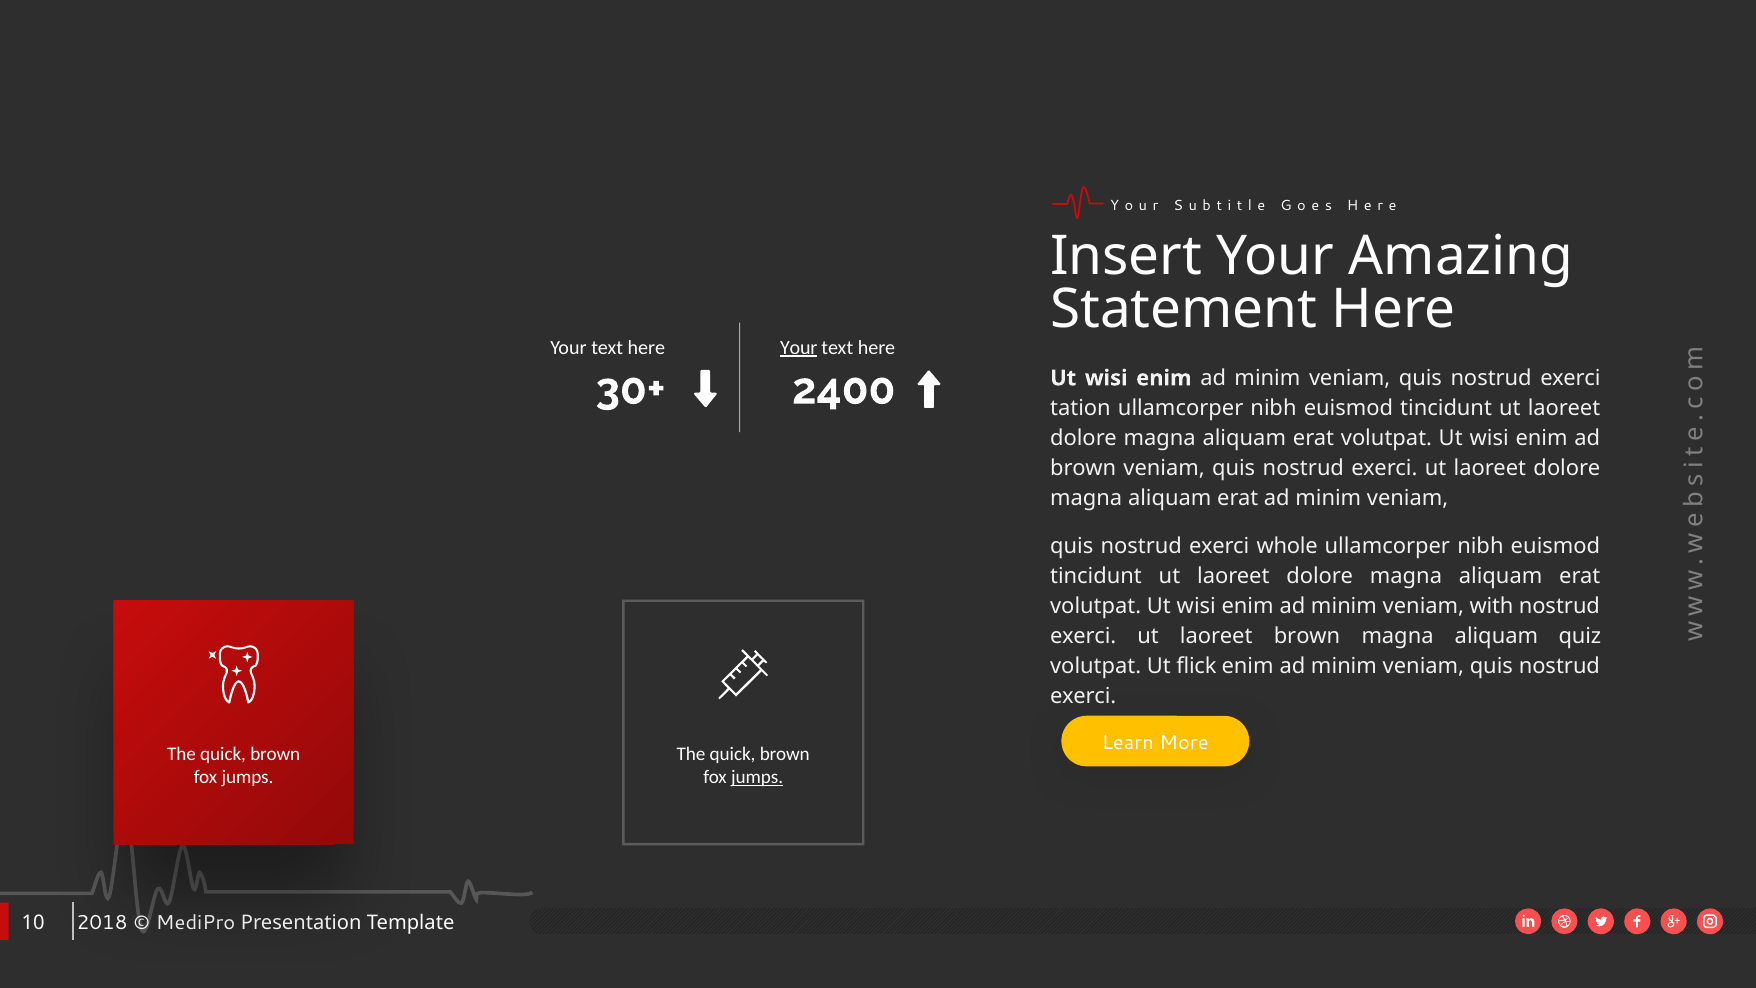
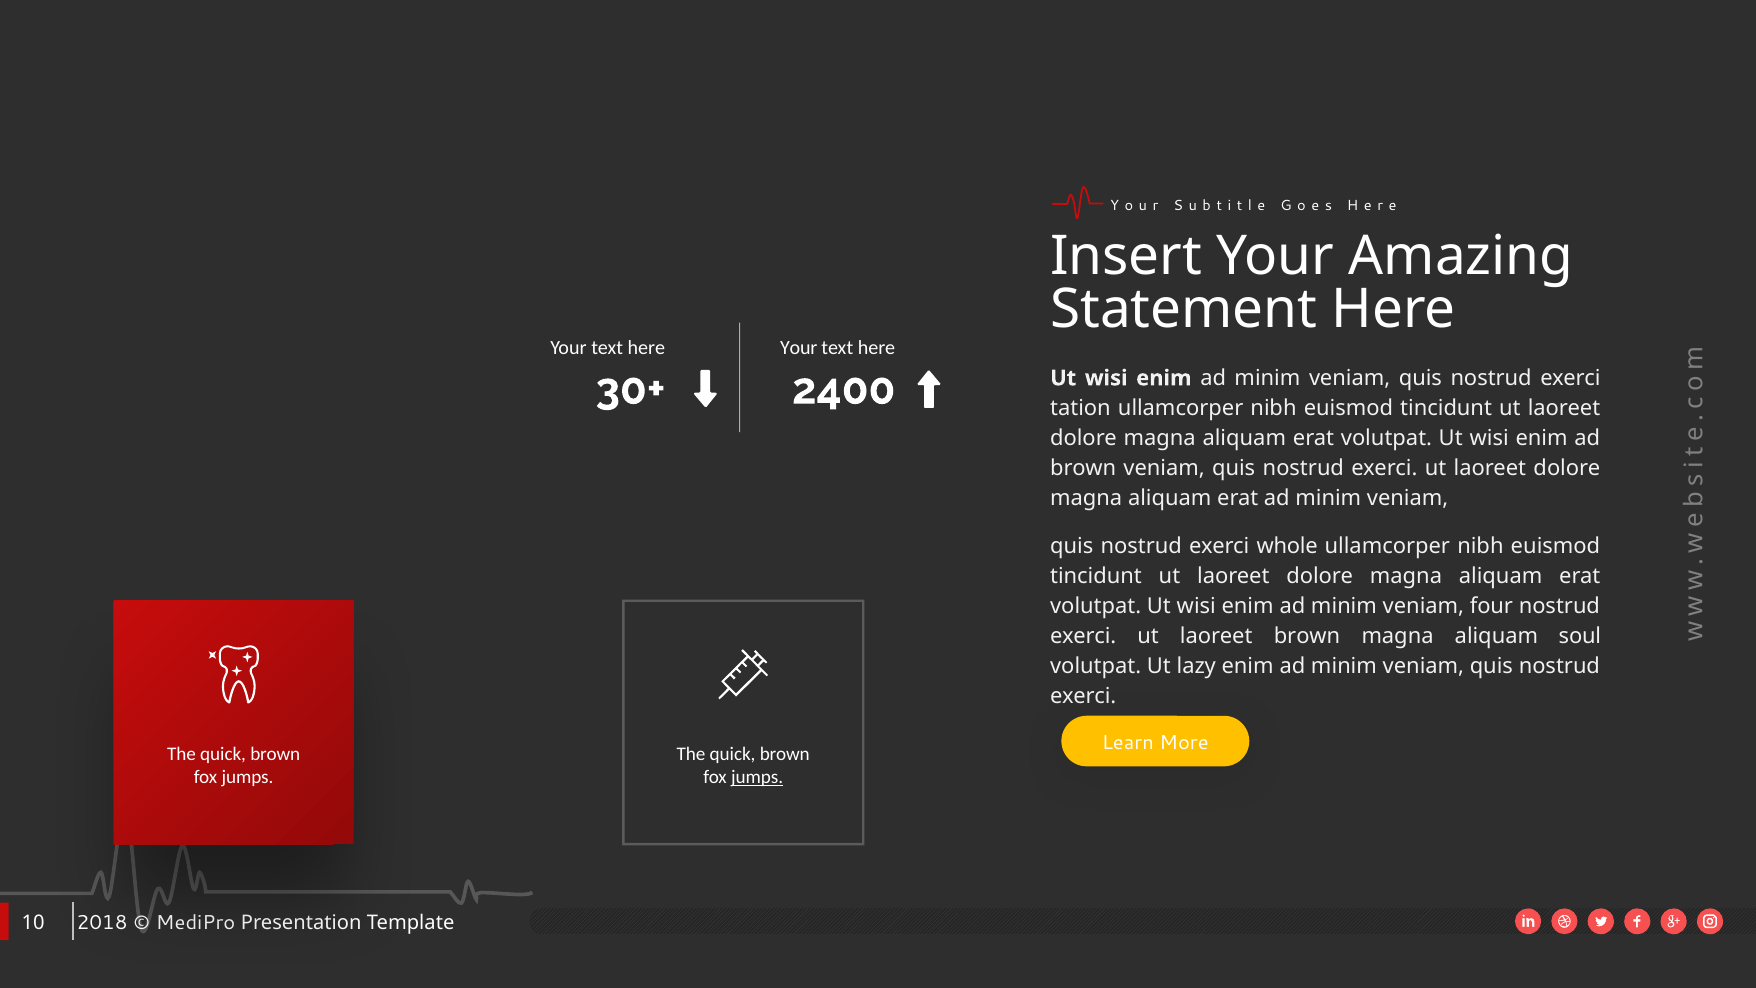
Your underline: present -> none (799, 347)
with: with -> four (1491, 607)
quiz: quiz -> soul (1580, 637)
flick: flick -> lazy (1196, 667)
